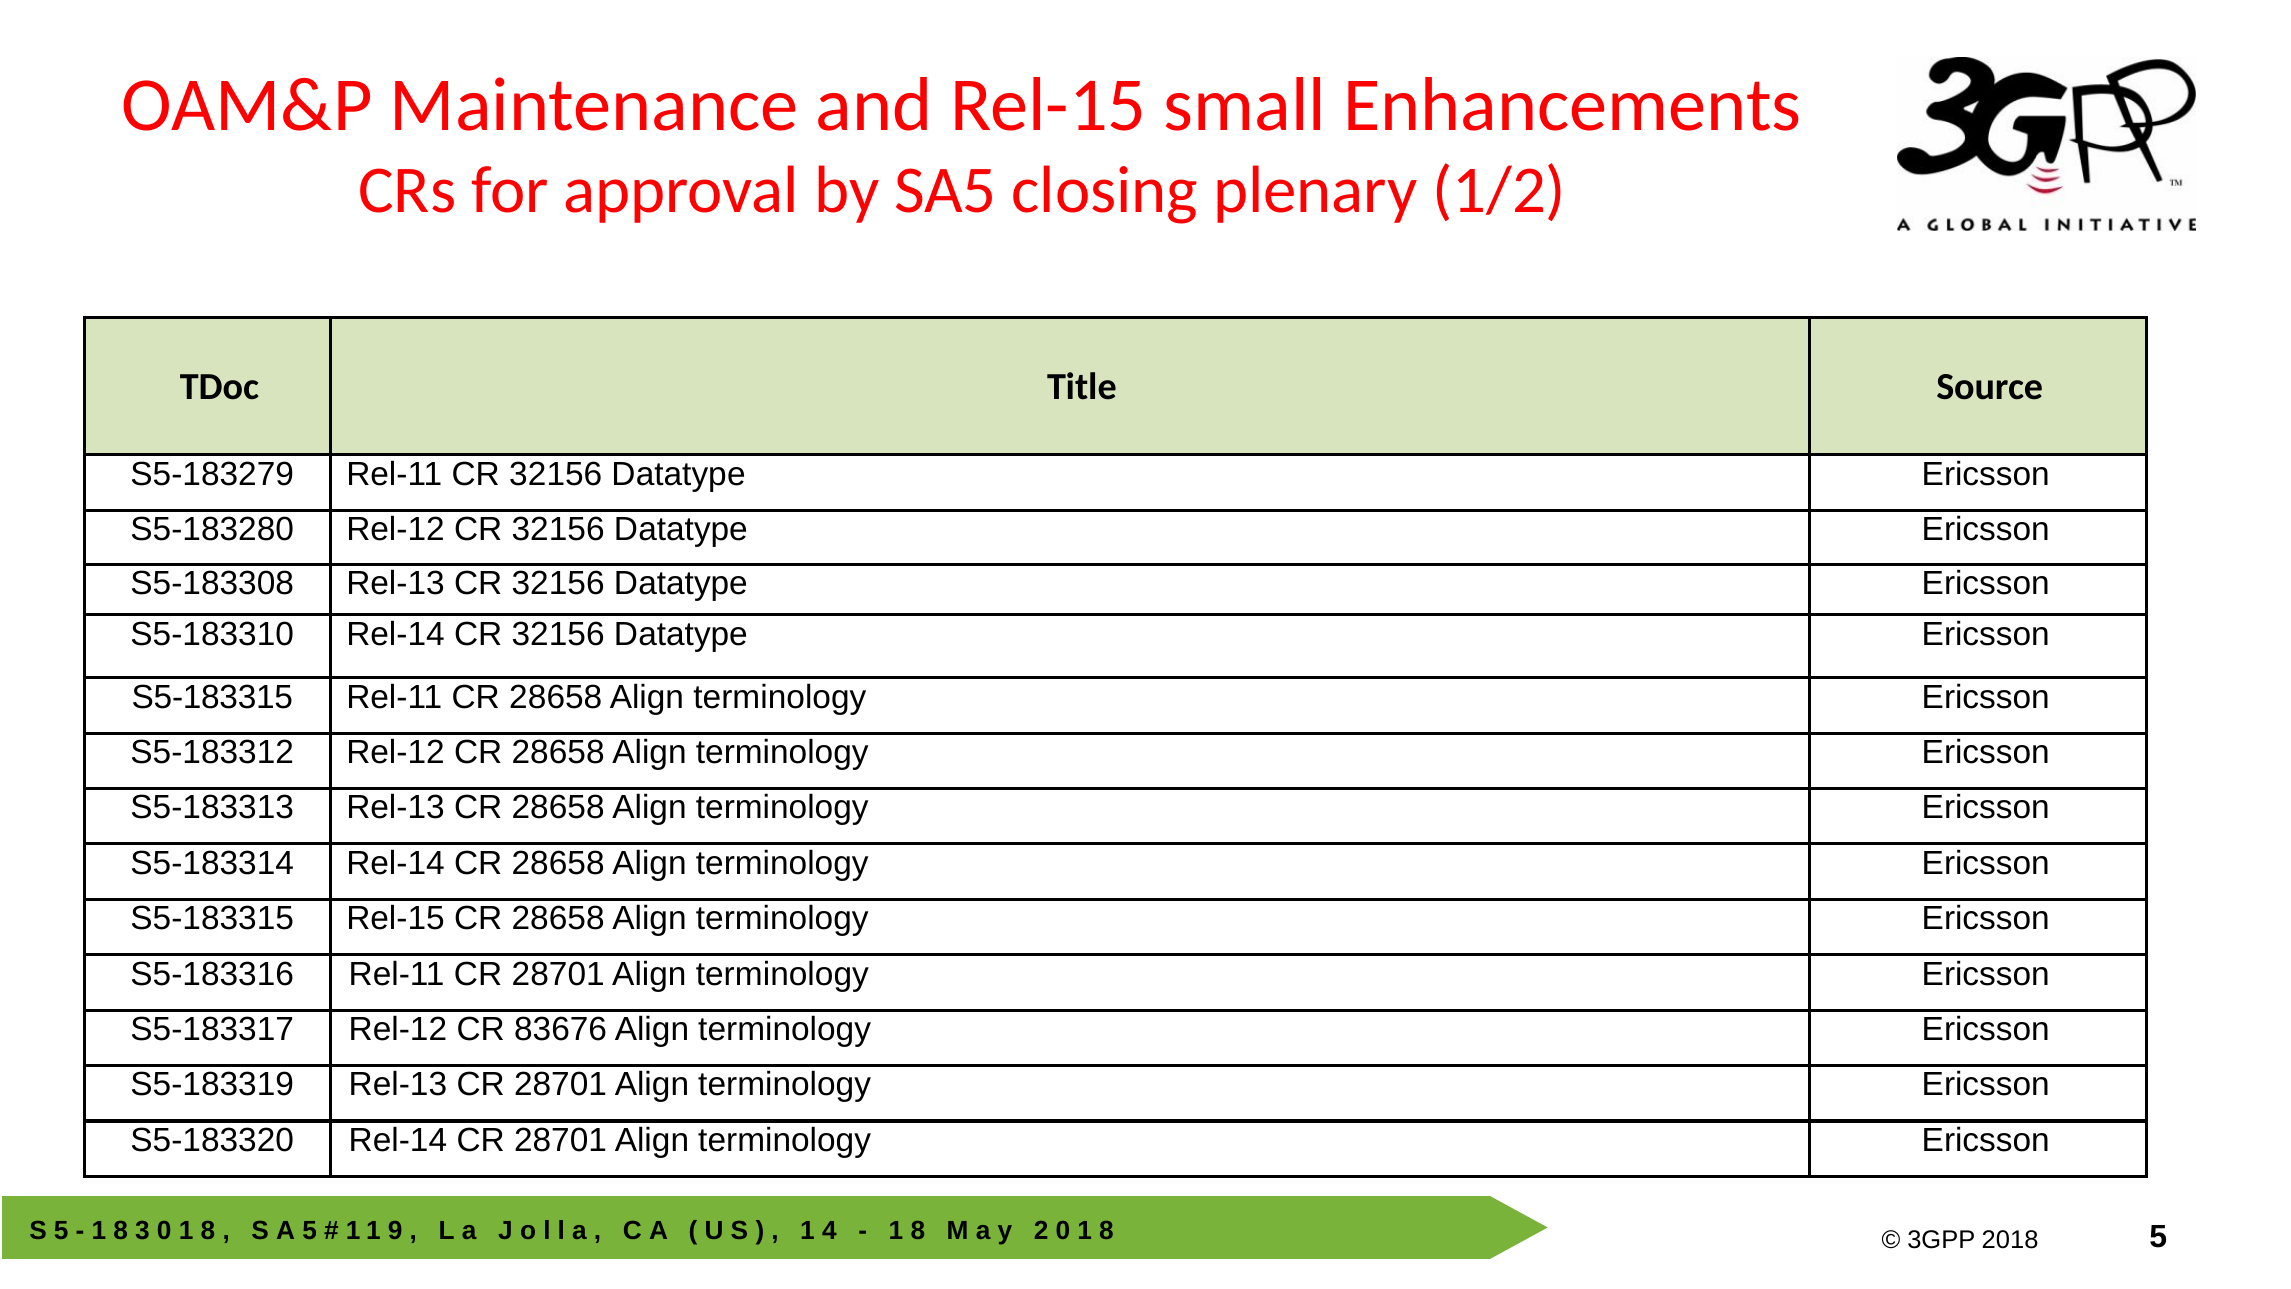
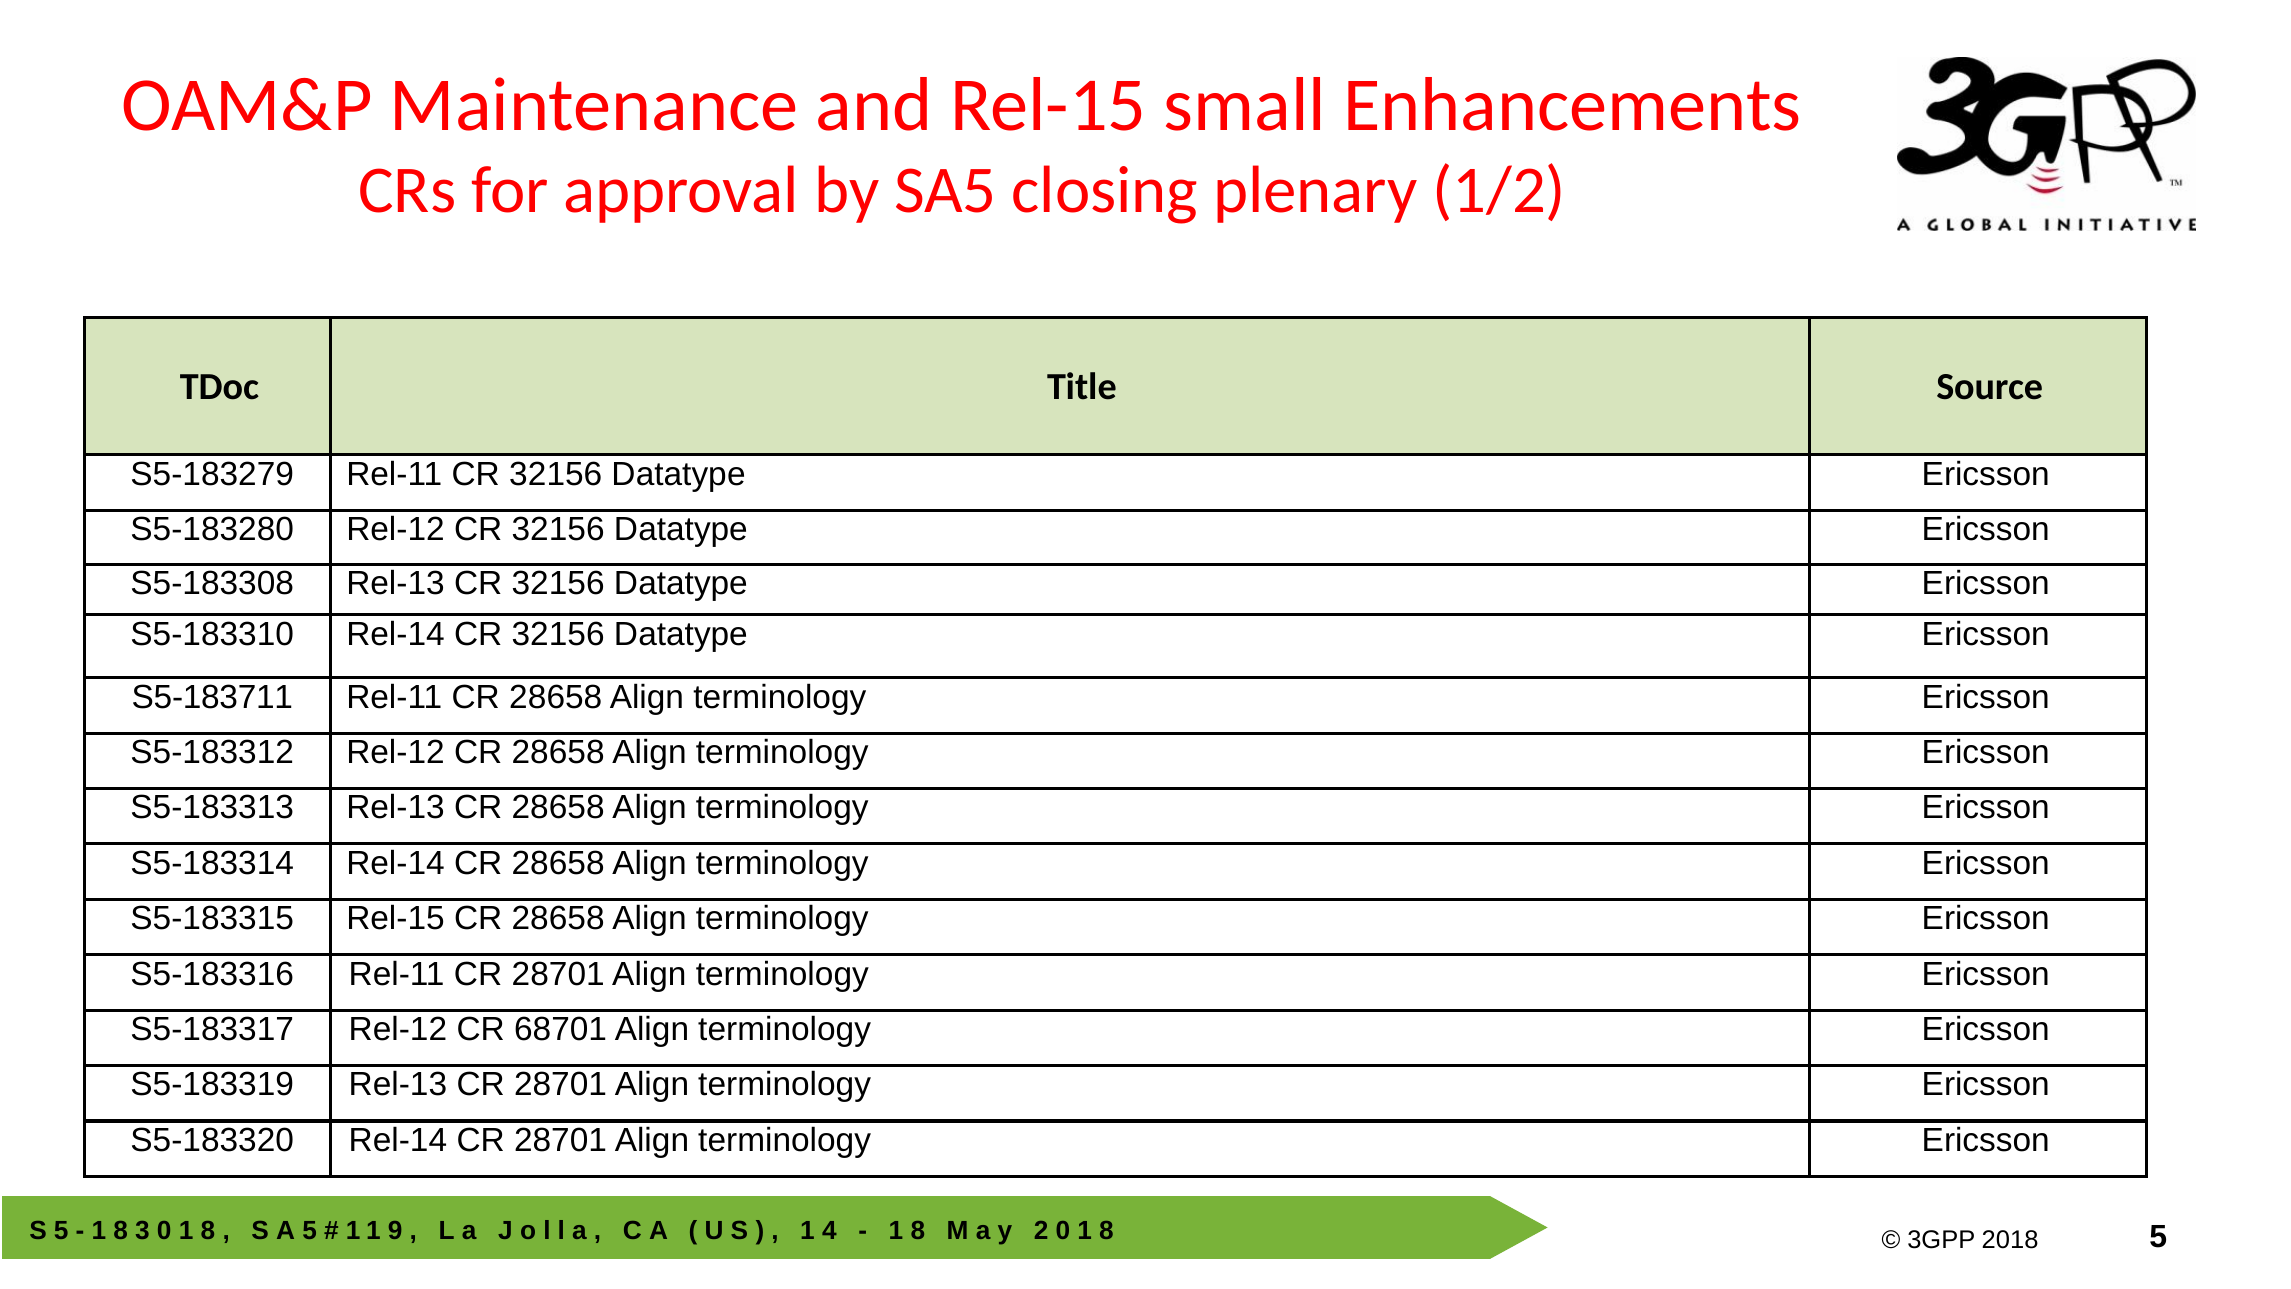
S5‑183315: S5‑183315 -> S5‑183711 (212, 697)
83676: 83676 -> 68701 (561, 1029)
